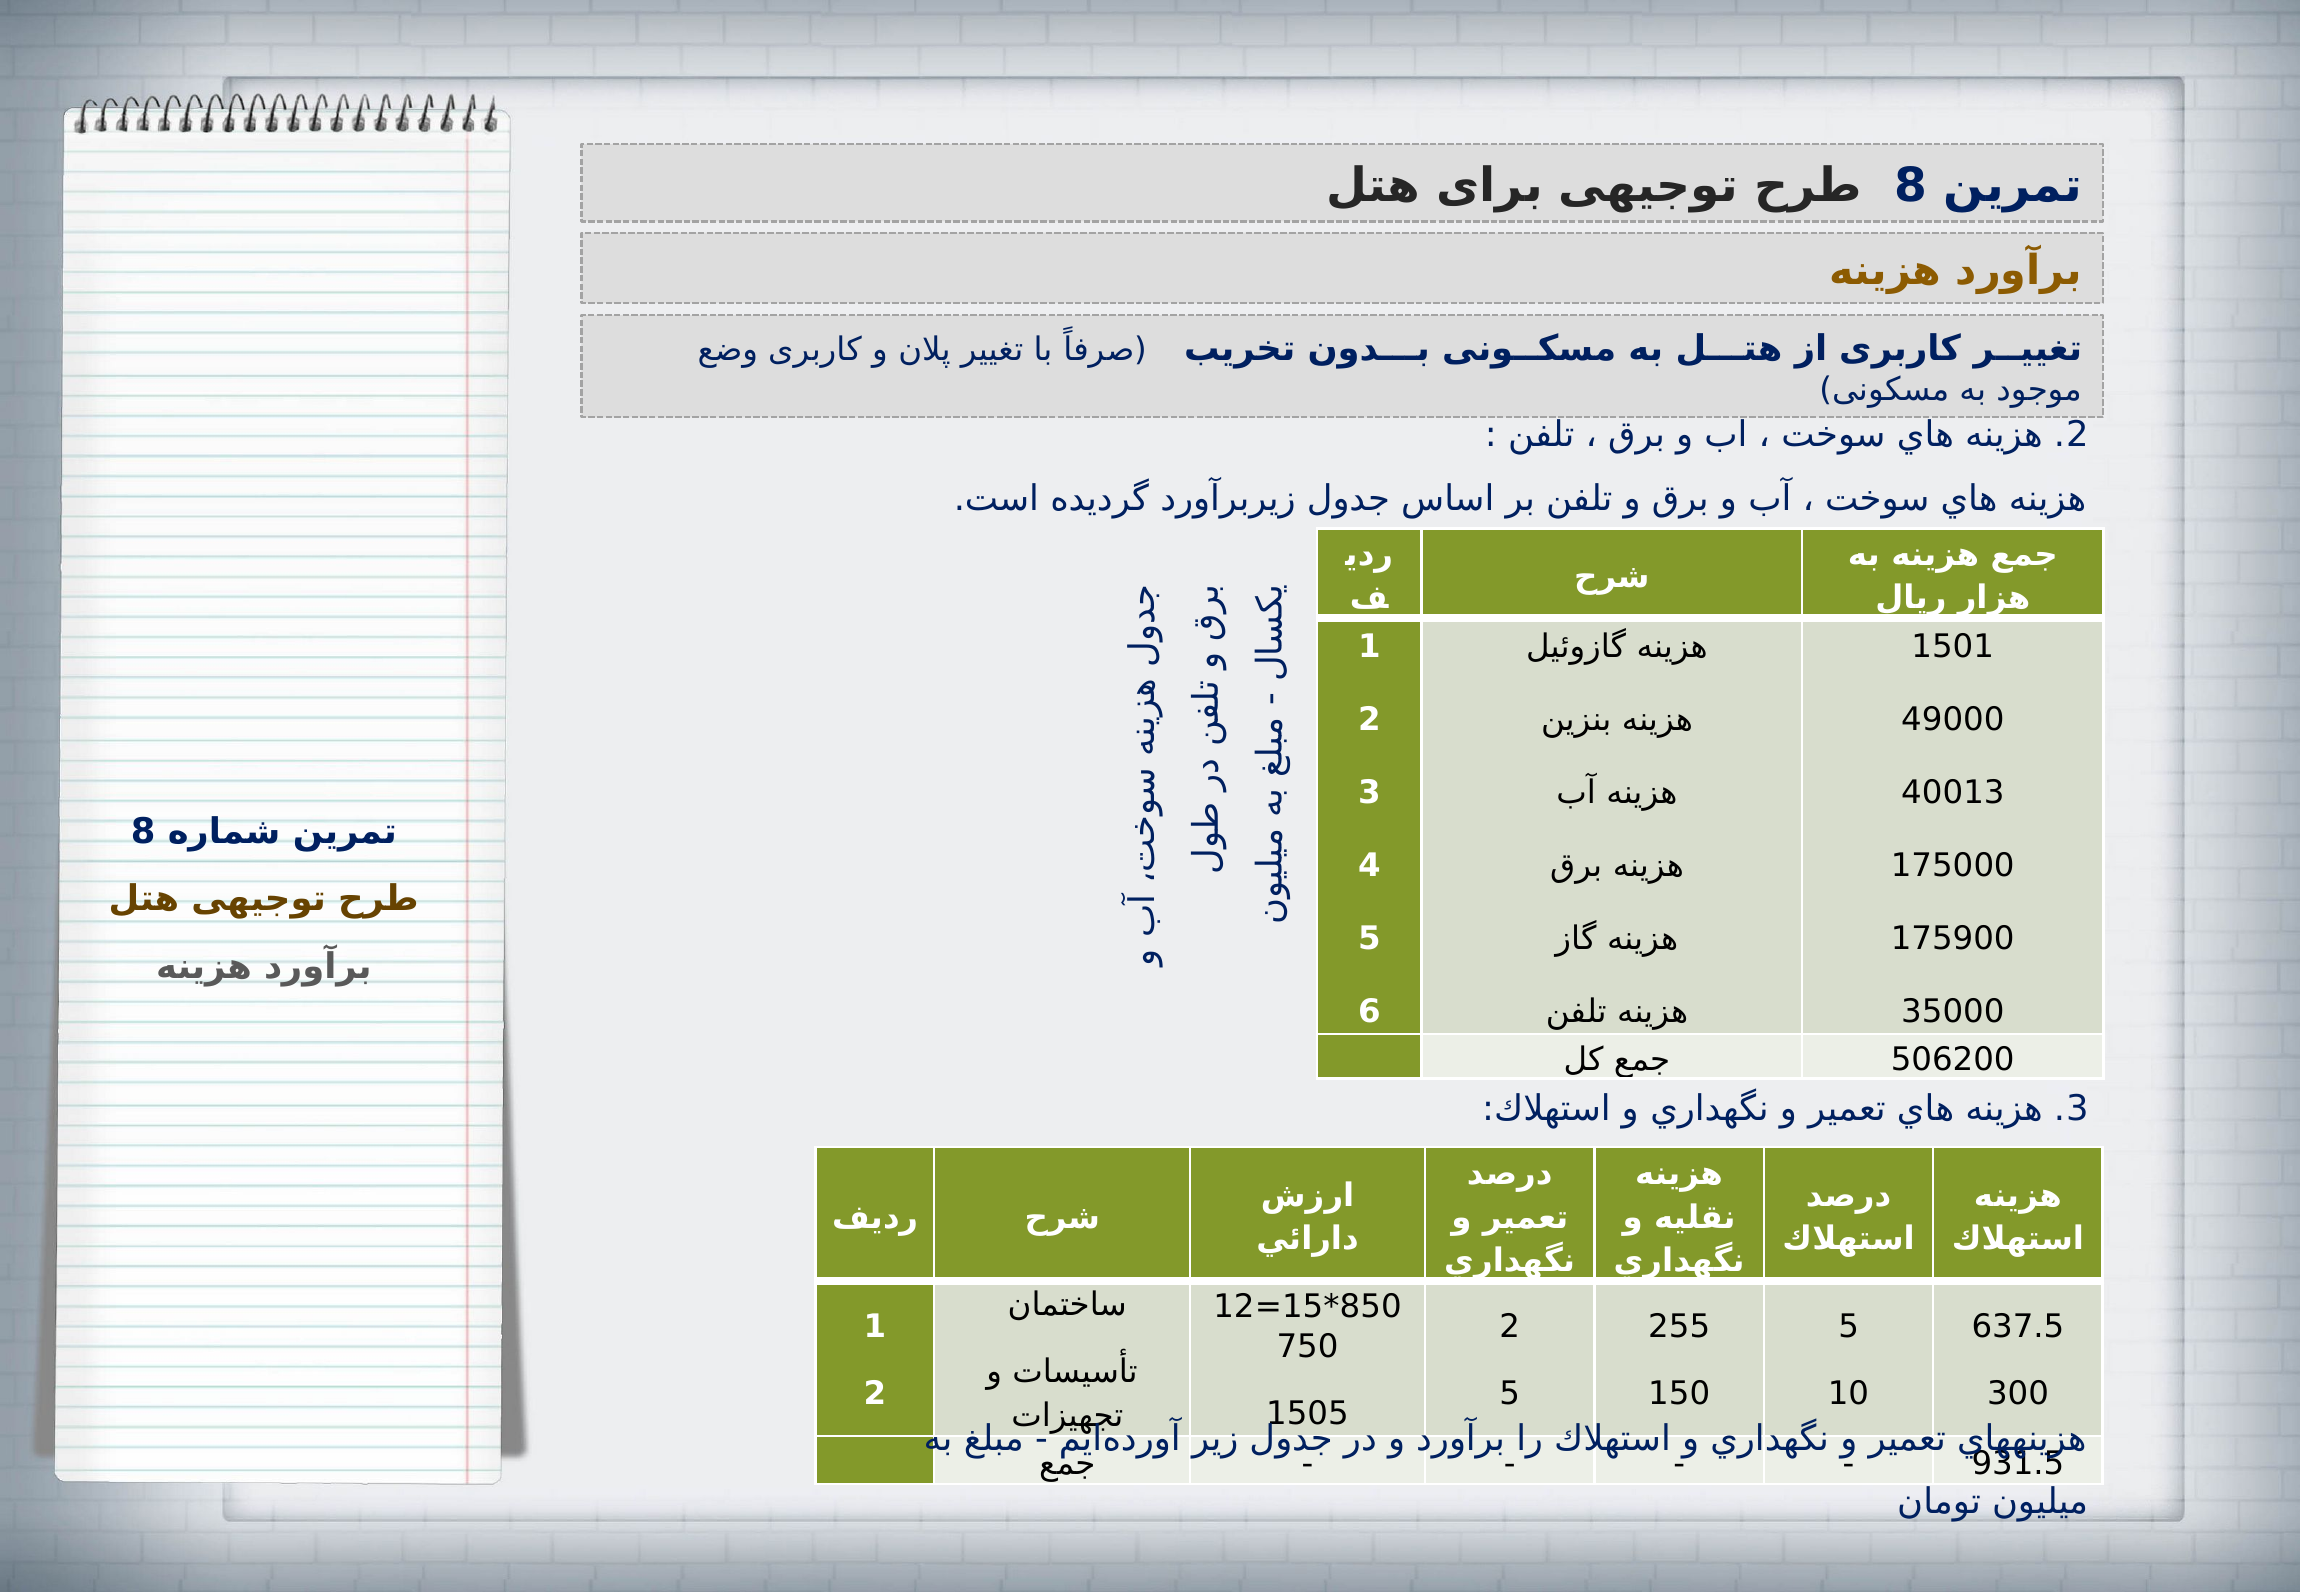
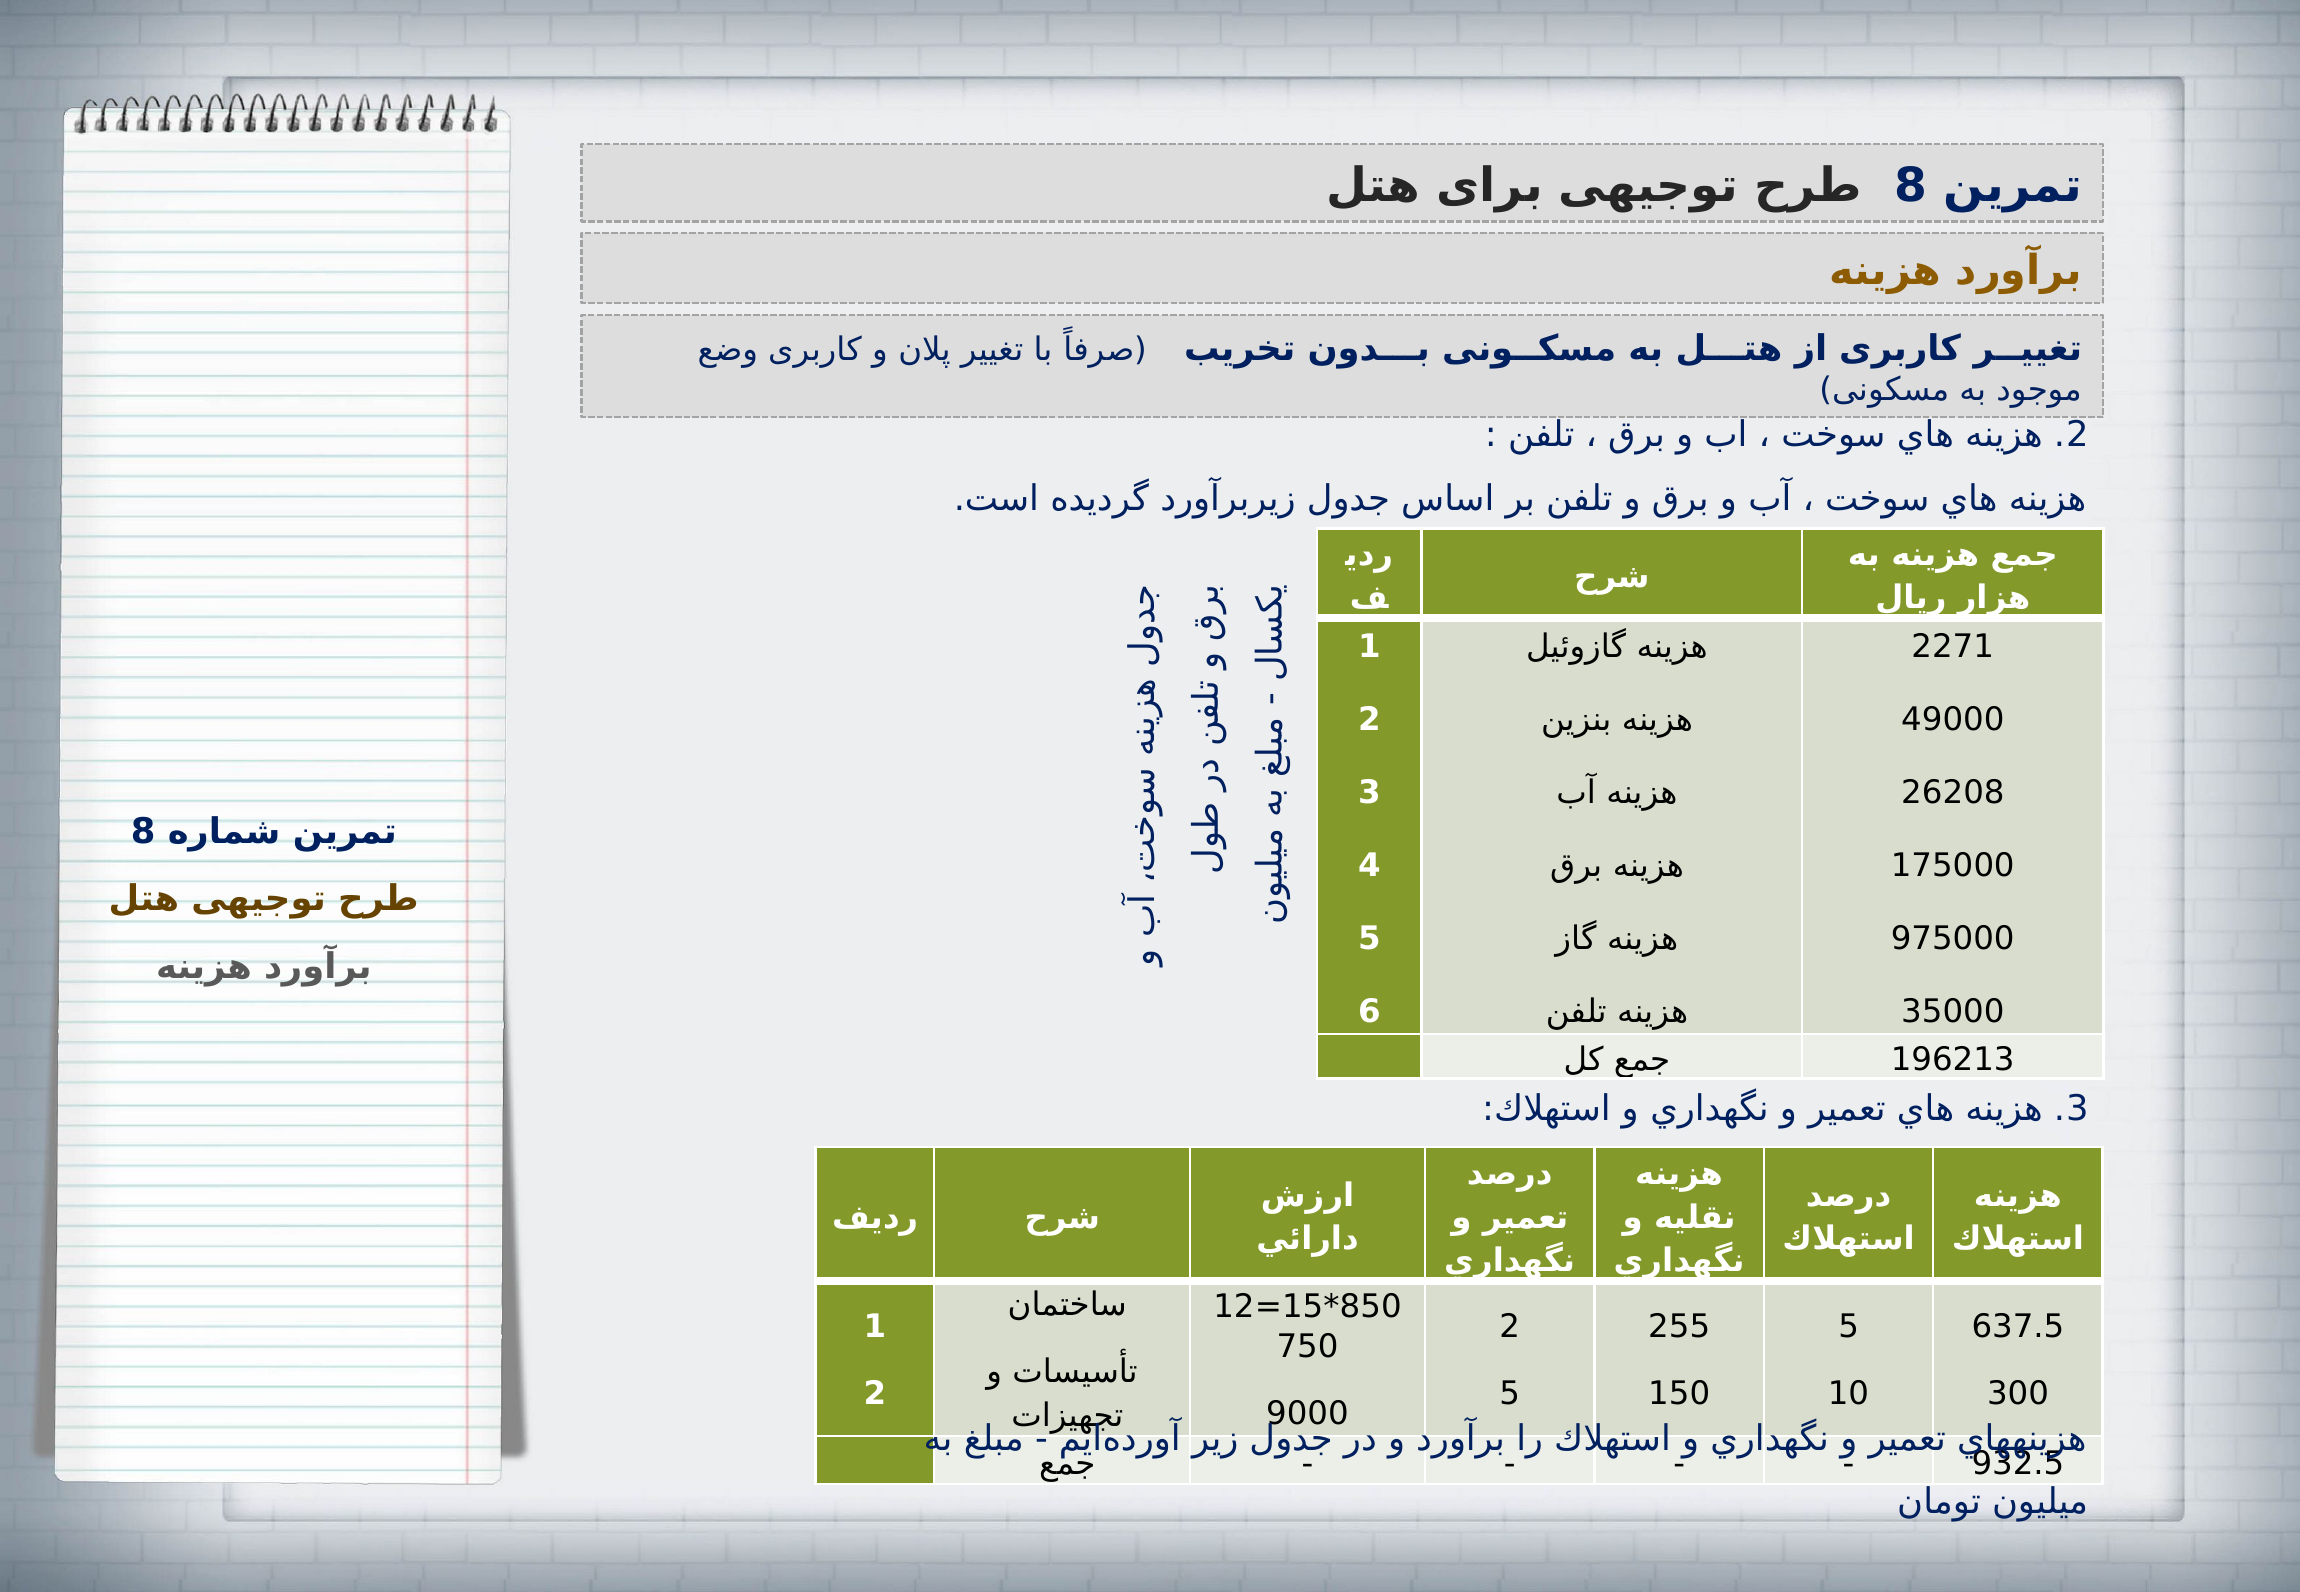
1501: 1501 -> 2271 (1953, 647)
40013: 40013 -> 26208 (1953, 793)
175900: 175900 -> 975000 (1953, 939)
506200: 506200 -> 196213 (1953, 1060)
1505: 1505 -> 9000 (1307, 1414)
931.5: 931.5 -> 932.5 (2018, 1464)
